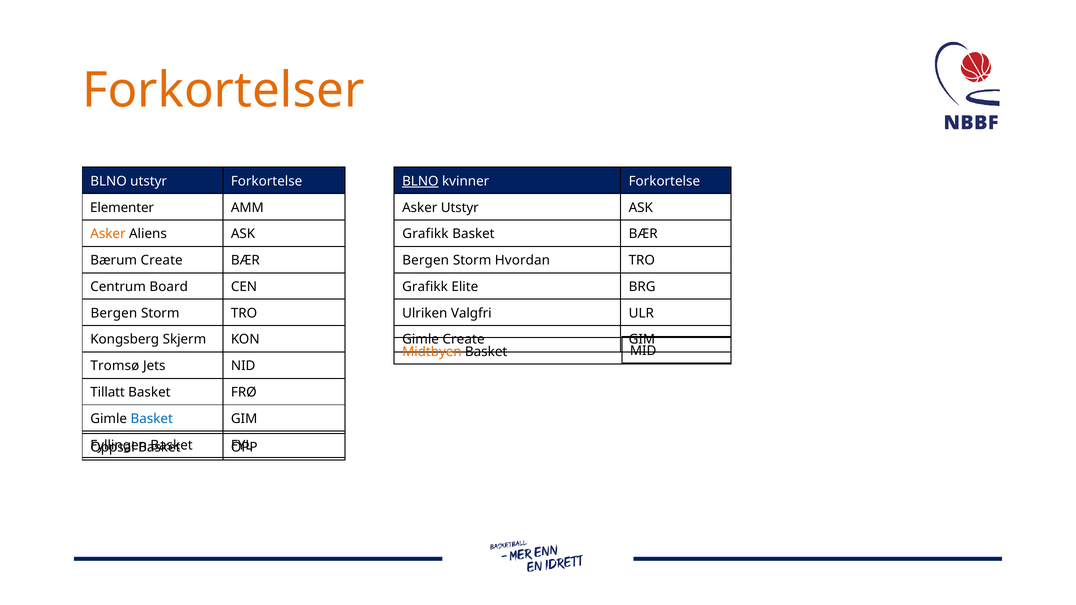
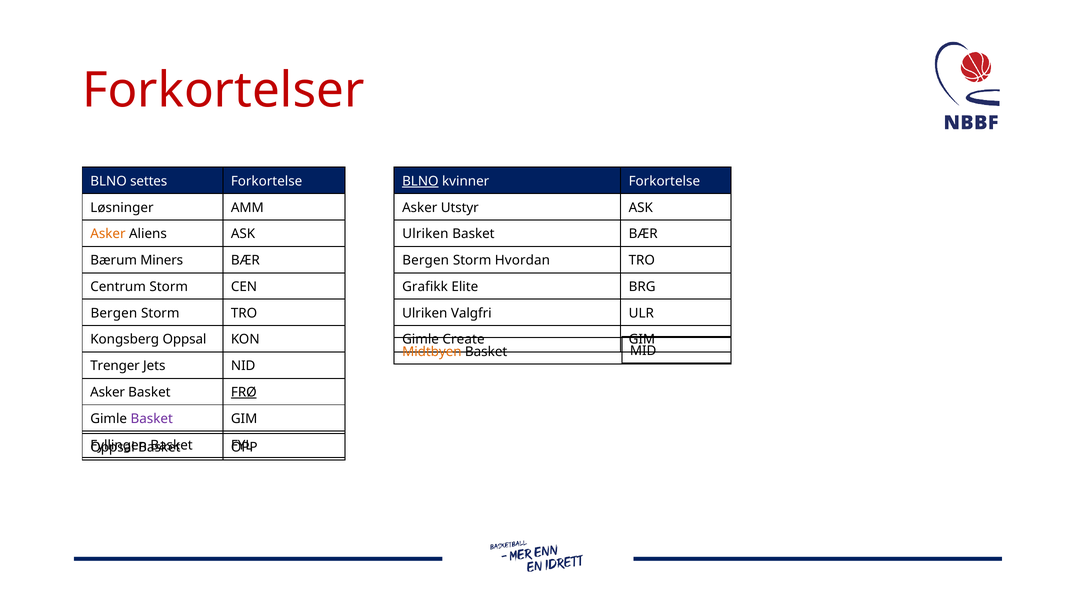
Forkortelser colour: orange -> red (223, 90)
BLNO utstyr: utstyr -> settes (149, 181)
Elementer: Elementer -> Løsninger (122, 208)
Grafikk: Grafikk -> Ulriken (425, 234)
Bærum Create: Create -> Miners (162, 260)
Centrum Board: Board -> Storm (169, 287)
Kongsberg Skjerm: Skjerm -> Oppsal (184, 340)
Tromsø: Tromsø -> Trenger (115, 366)
Tillatt: Tillatt -> Asker (108, 392)
FRØ underline: none -> present (244, 392)
Basket colour: blue -> purple (152, 419)
